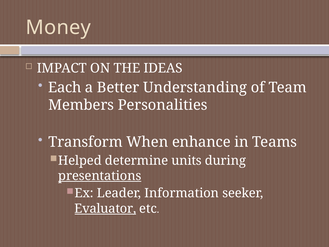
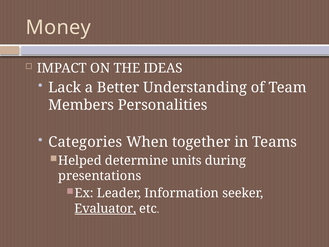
Each: Each -> Lack (65, 87)
Transform: Transform -> Categories (85, 142)
enhance: enhance -> together (201, 142)
presentations underline: present -> none (100, 176)
